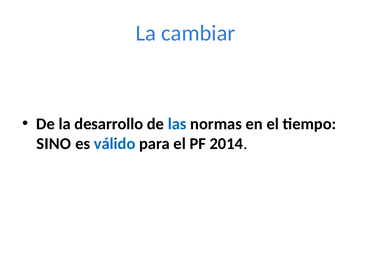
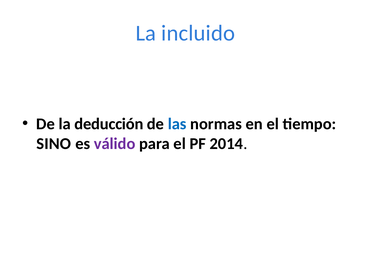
cambiar: cambiar -> incluido (198, 33)
desarrollo: desarrollo -> deducción (109, 124)
válido colour: blue -> purple (115, 144)
